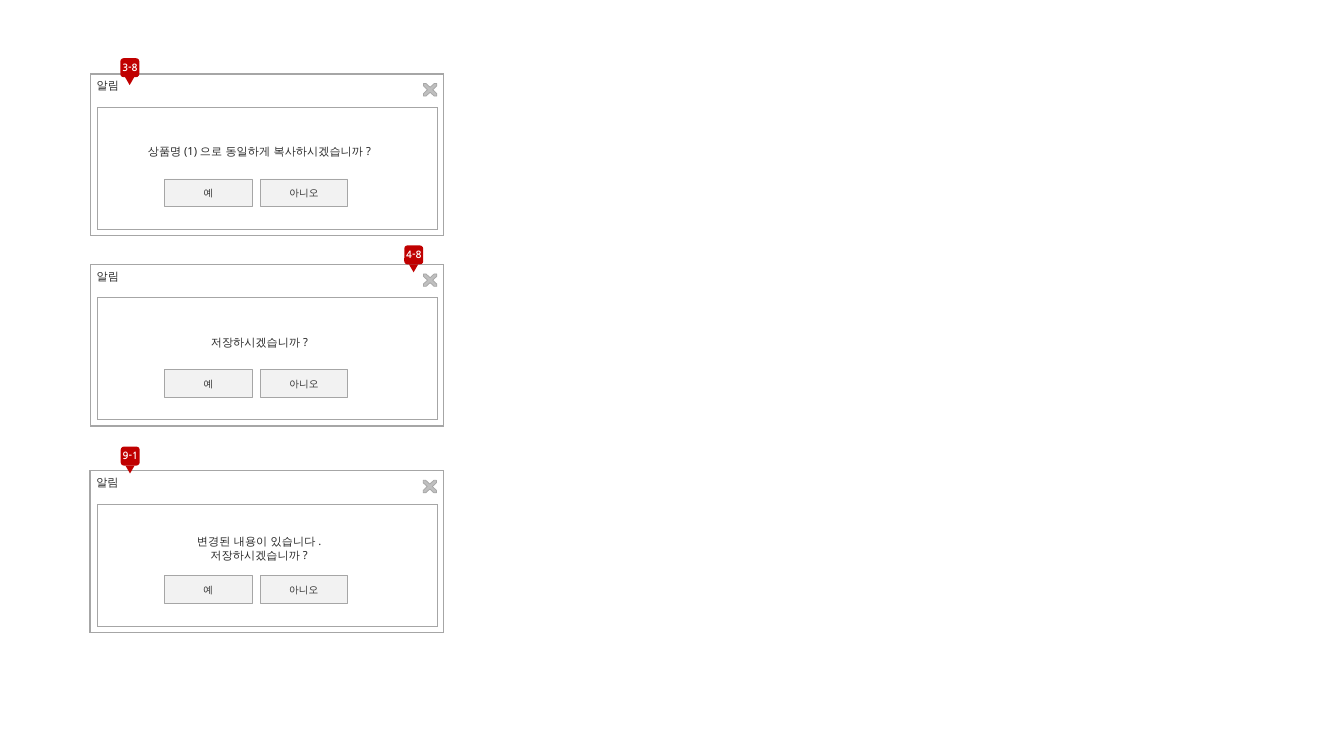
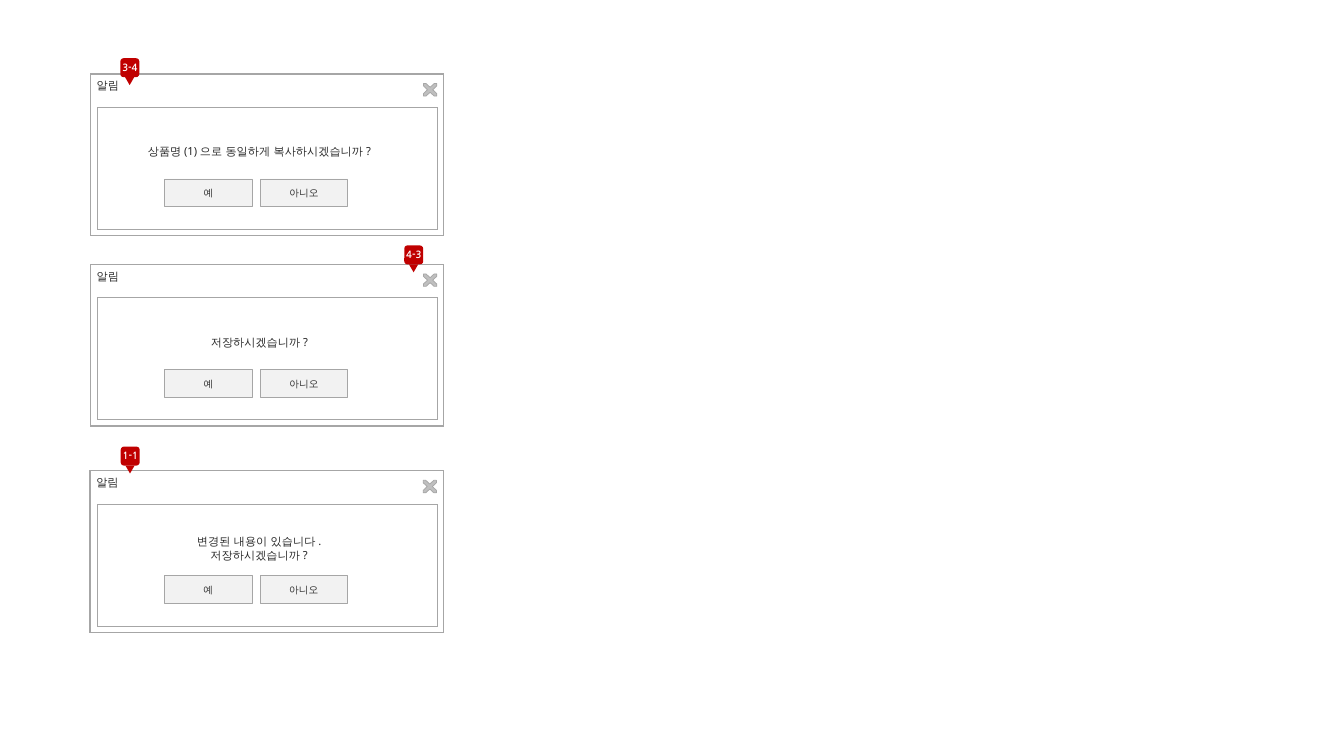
3-8: 3-8 -> 3-4 (130, 68)
4-8: 4-8 -> 4-3 (414, 256)
9-1: 9-1 -> 1-1 (130, 457)
